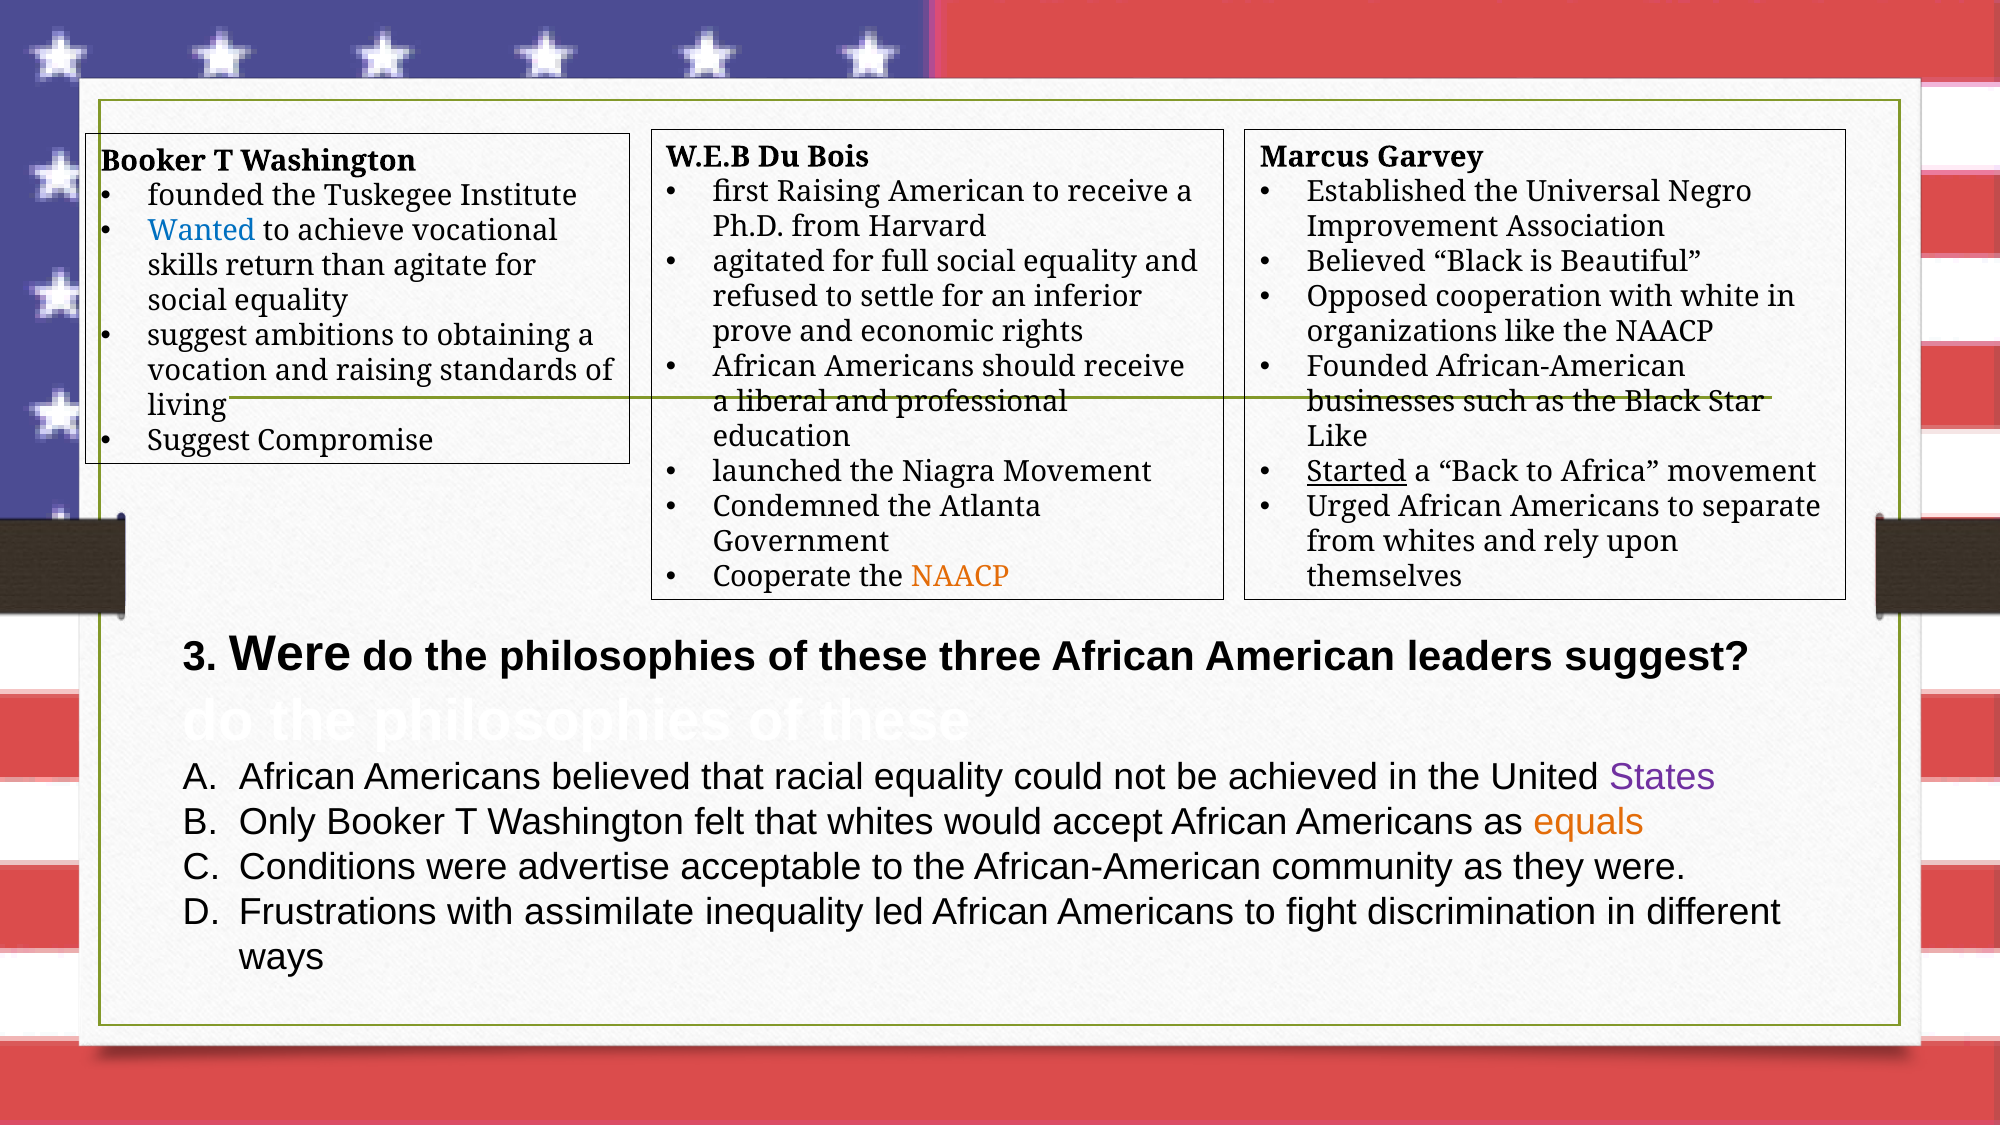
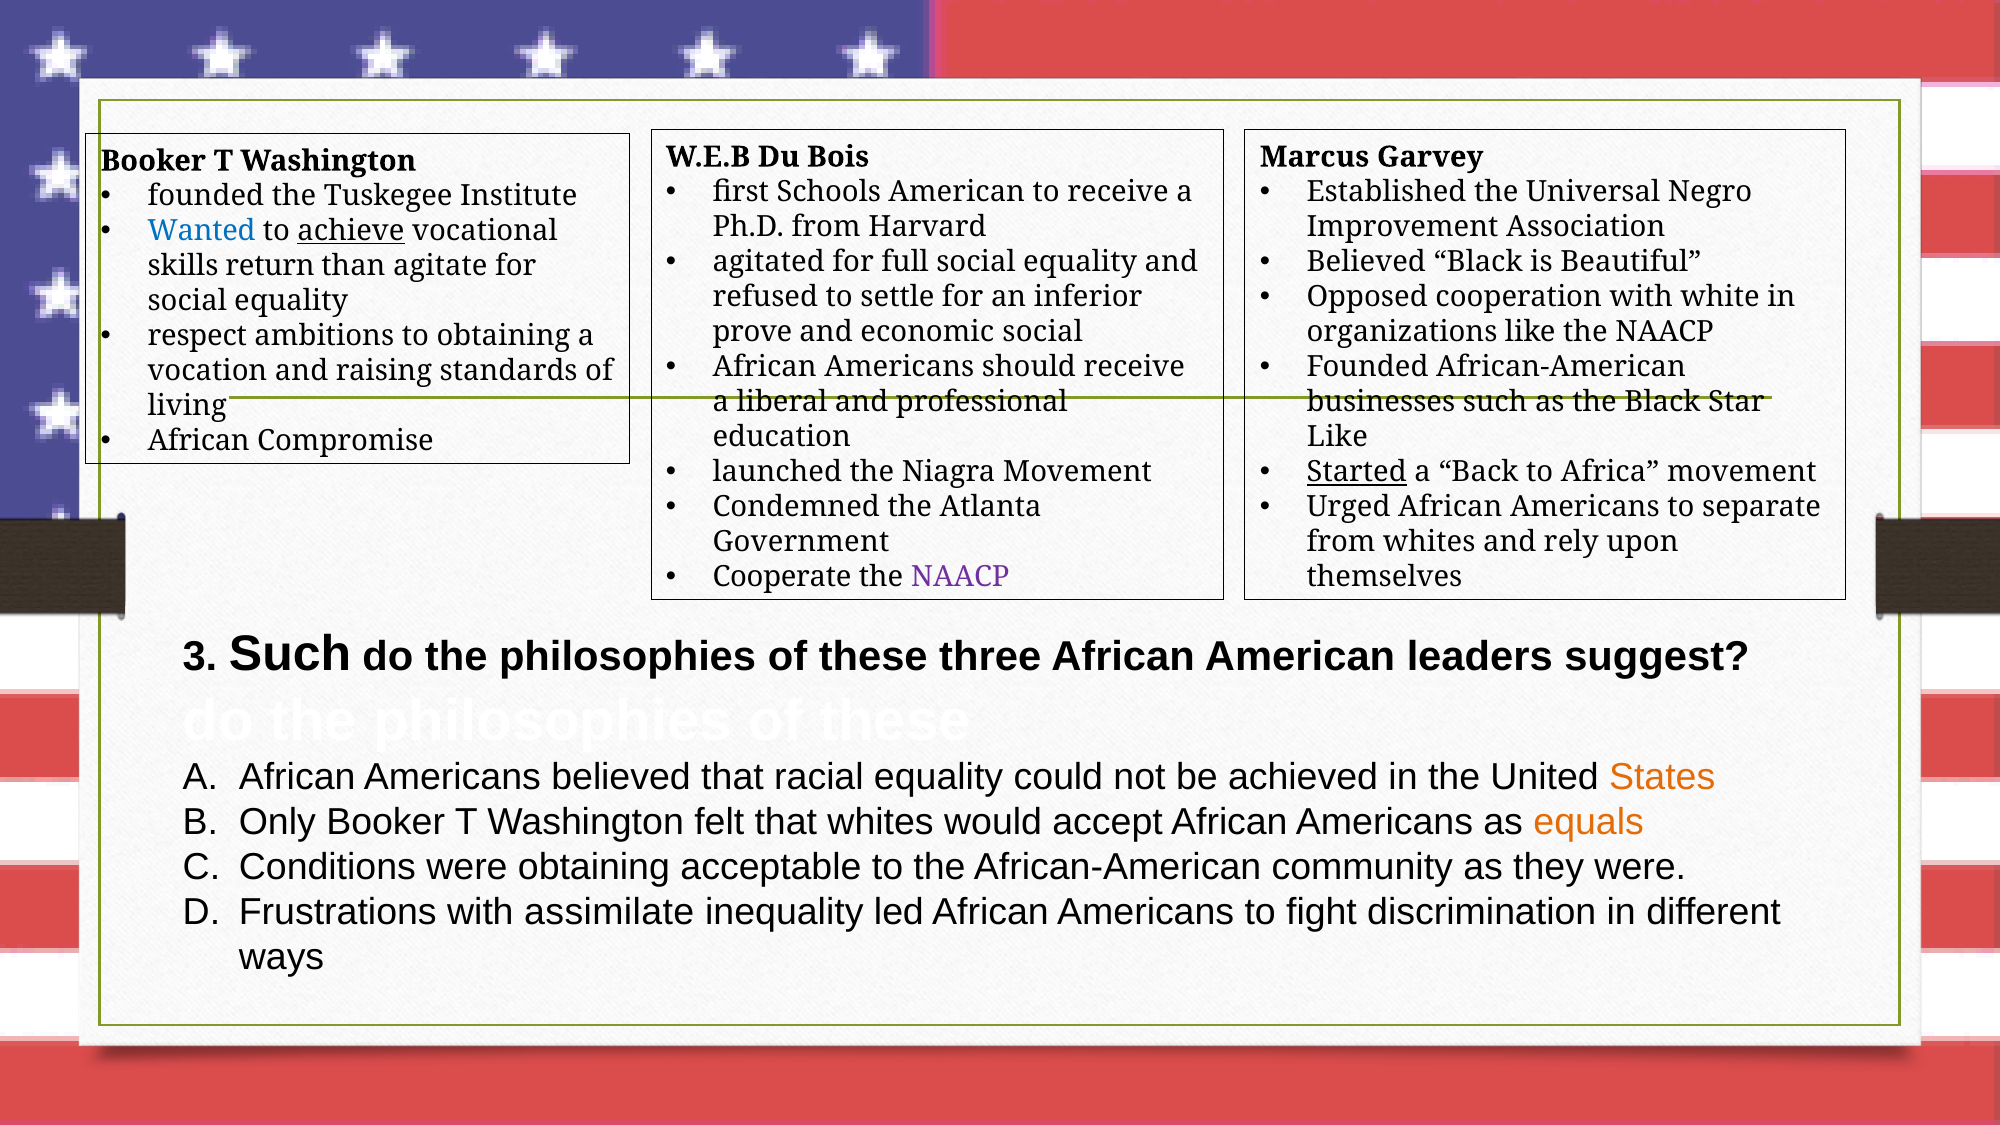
first Raising: Raising -> Schools (829, 192)
achieve underline: none -> present (351, 231)
suggest: suggest -> respect (197, 336)
economic rights: rights -> social (1043, 332)
Suggest: Suggest -> African (199, 441)
NAACP colour: orange -> purple (960, 577)
3 Were: Were -> Such (290, 654)
States colour: purple -> orange (1662, 777)
were advertise: advertise -> obtaining (594, 867)
